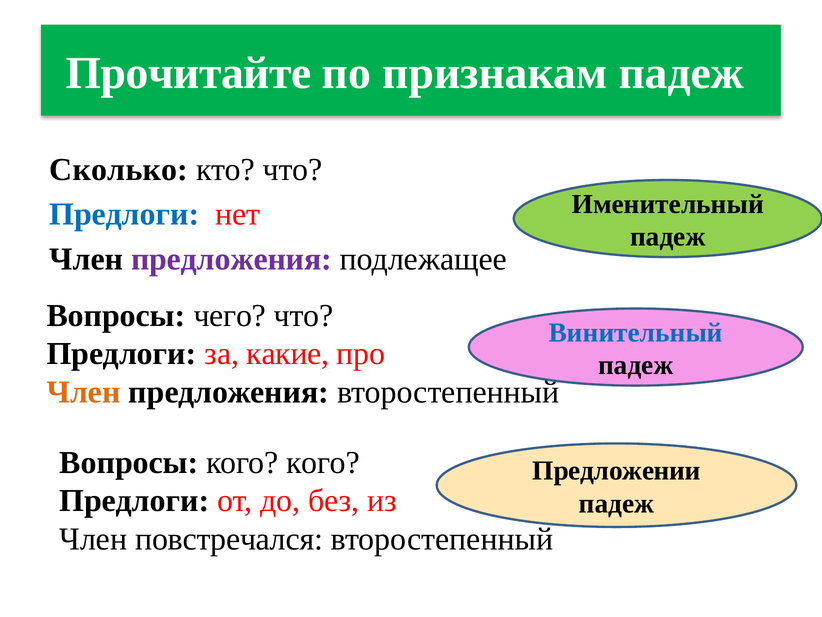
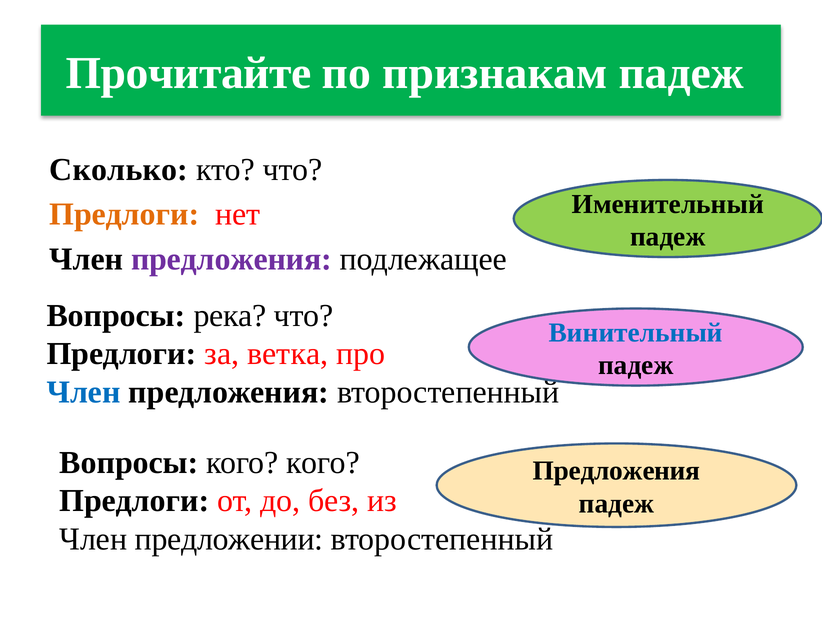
Предлоги colour: blue -> orange (124, 214)
чего: чего -> река (230, 315)
какие: какие -> ветка (288, 354)
Член colour: orange -> blue (84, 392)
Предложении: Предложении -> Предложения (617, 470)
повстречался: повстречался -> предложении (229, 539)
